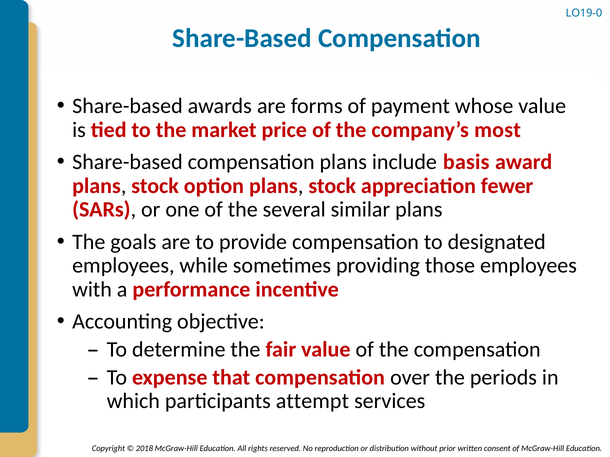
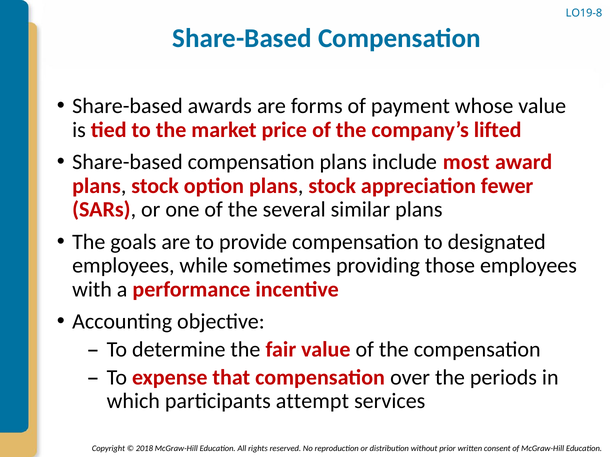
LO19-0: LO19-0 -> LO19-8 (584, 13)
most: most -> lifted (498, 130)
basis: basis -> most (466, 162)
